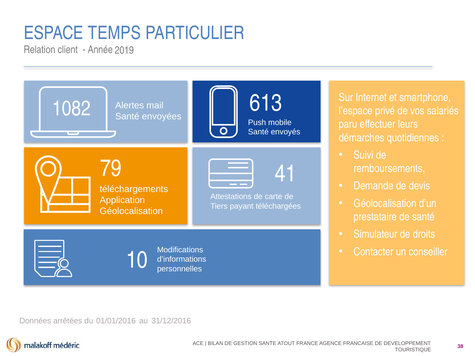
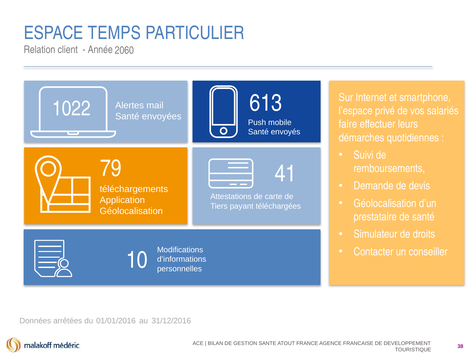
2019: 2019 -> 2060 (124, 50)
1082: 1082 -> 1022 (71, 109)
paru: paru -> faire (348, 124)
